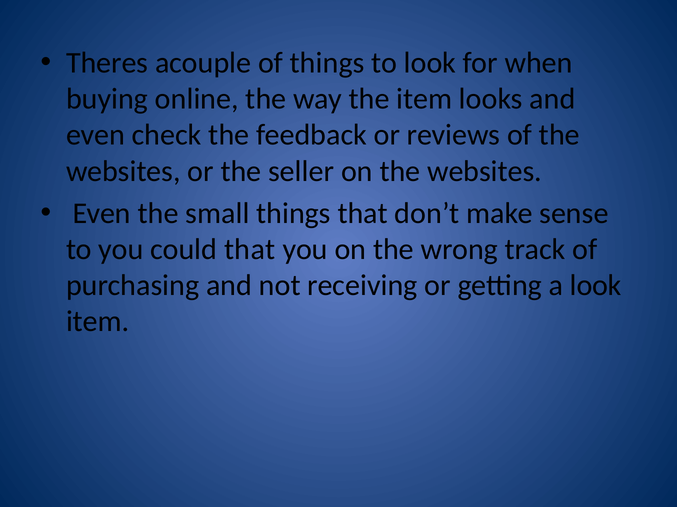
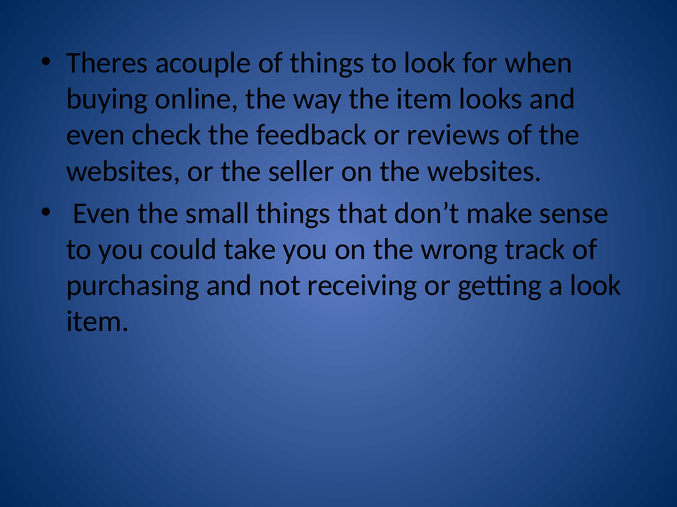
could that: that -> take (250, 250)
